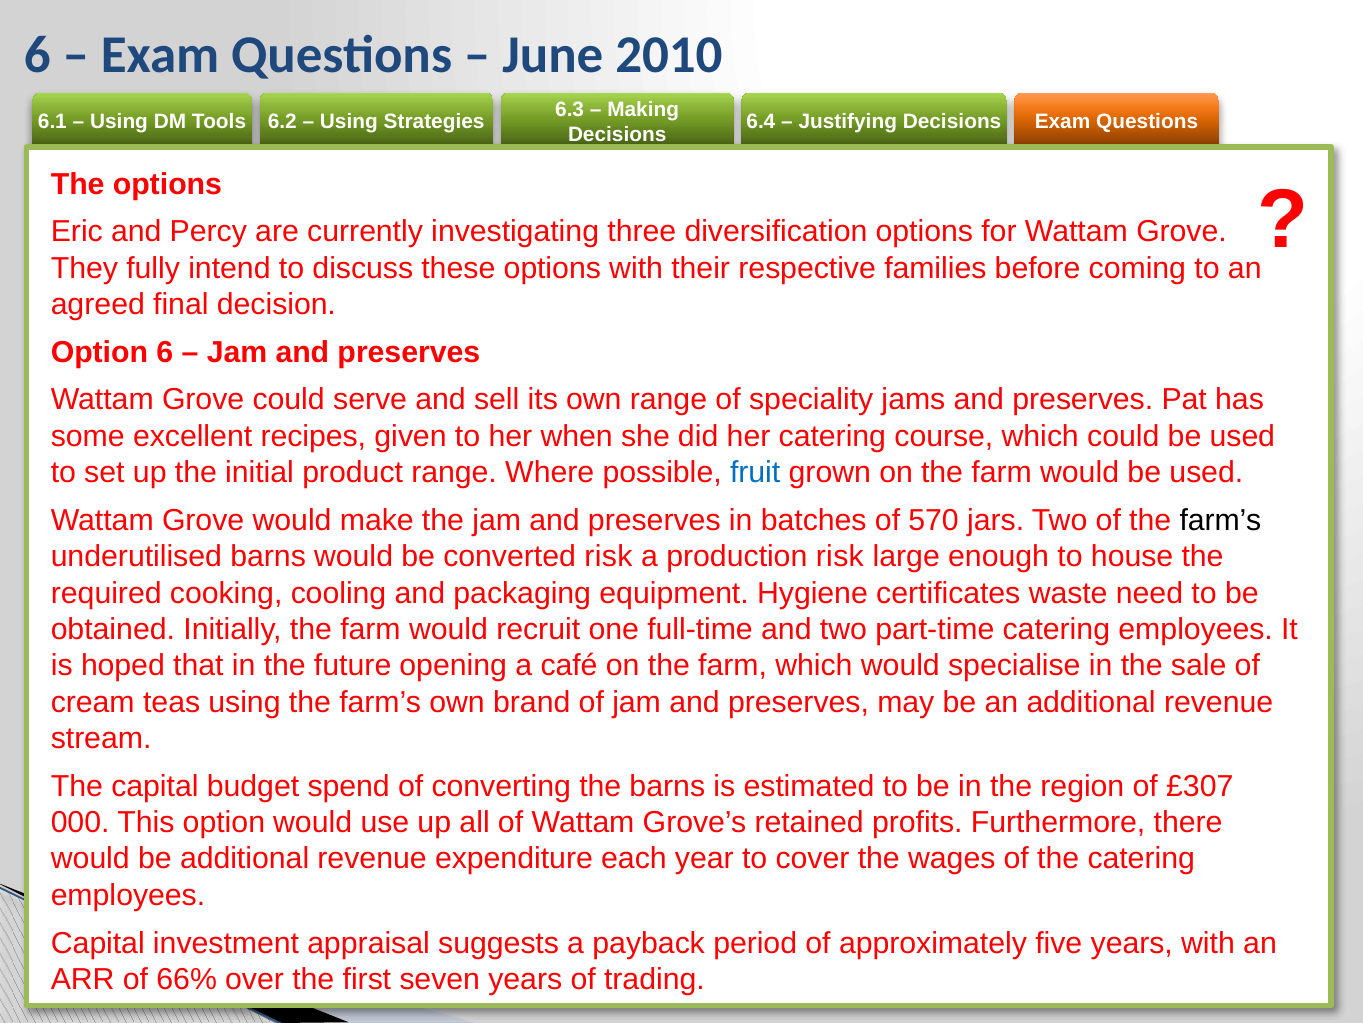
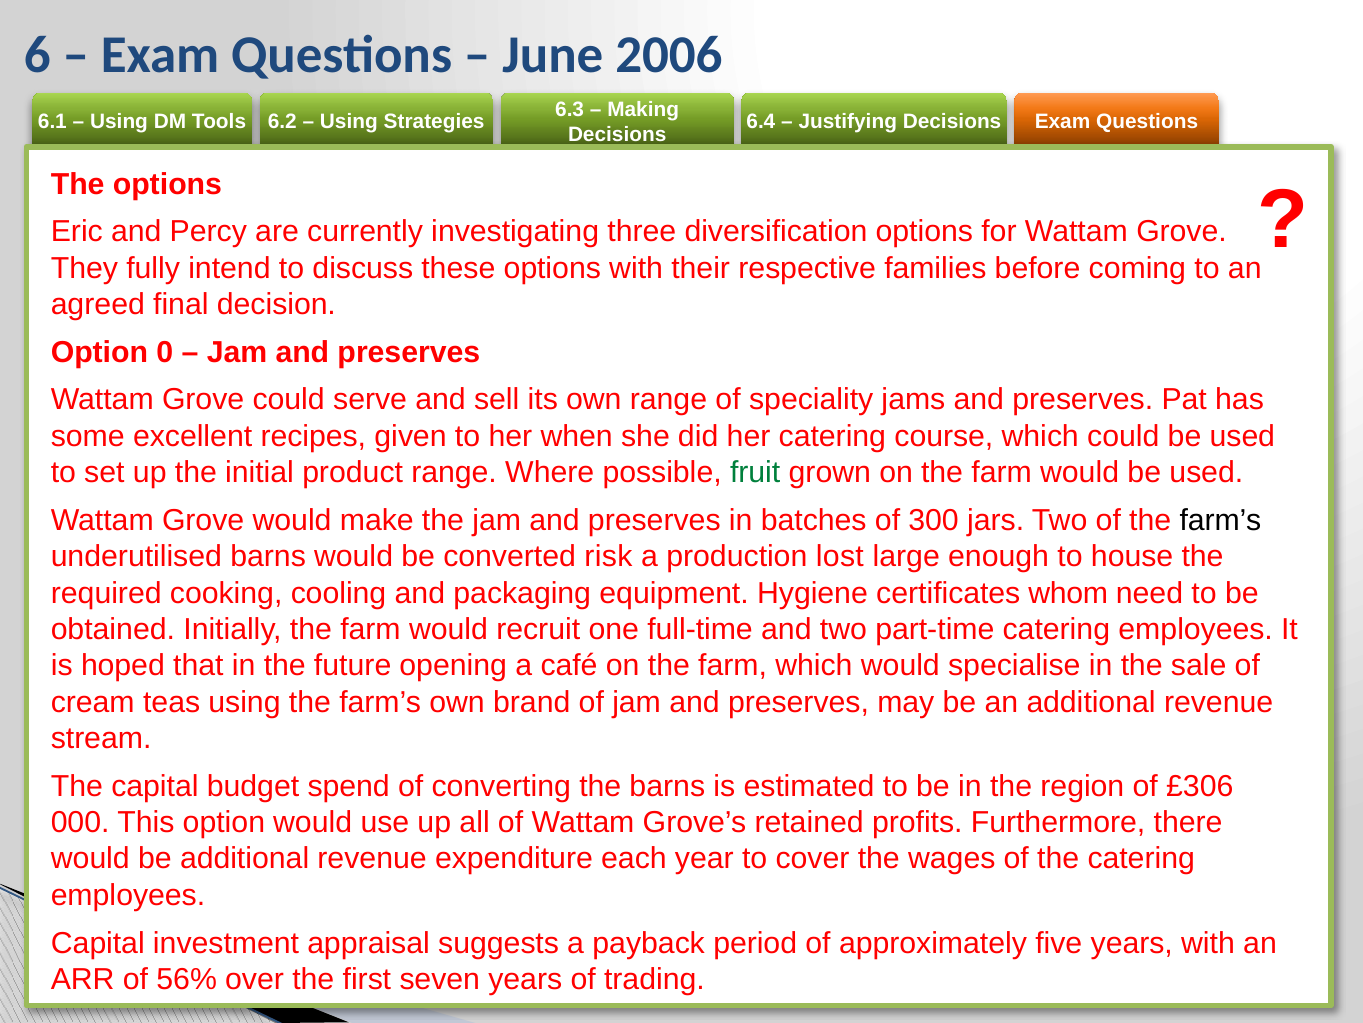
2010: 2010 -> 2006 (669, 55)
Option 6: 6 -> 0 (165, 352)
fruit colour: blue -> green (755, 472)
570: 570 -> 300 (934, 520)
production risk: risk -> lost (840, 556)
waste: waste -> whom (1068, 593)
£307: £307 -> £306 (1200, 786)
66%: 66% -> 56% (187, 979)
